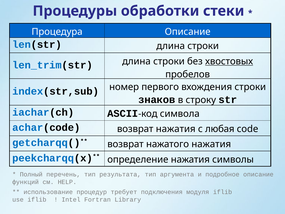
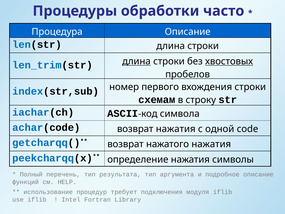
стеки: стеки -> часто (224, 11)
длина underline: none -> present (136, 61)
знаков: знаков -> схемам (157, 100)
любая: любая -> одной (220, 129)
